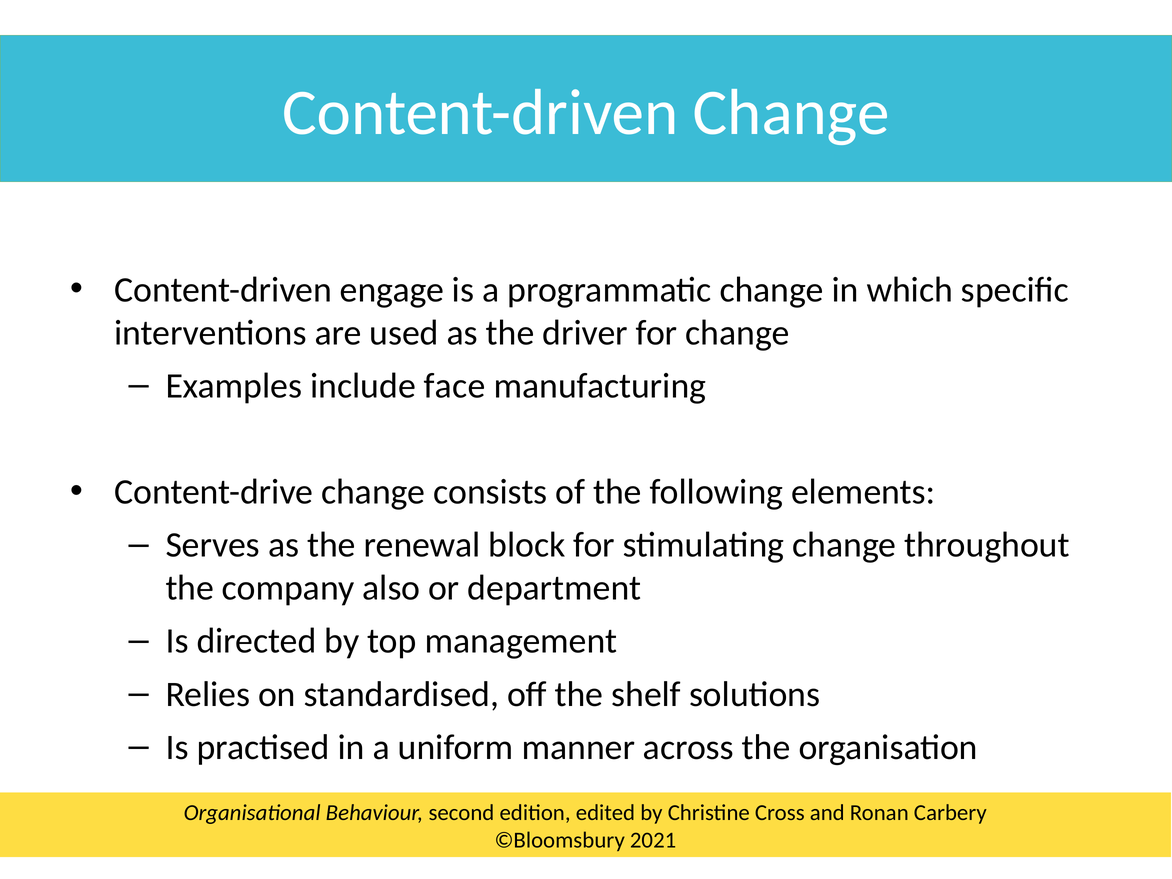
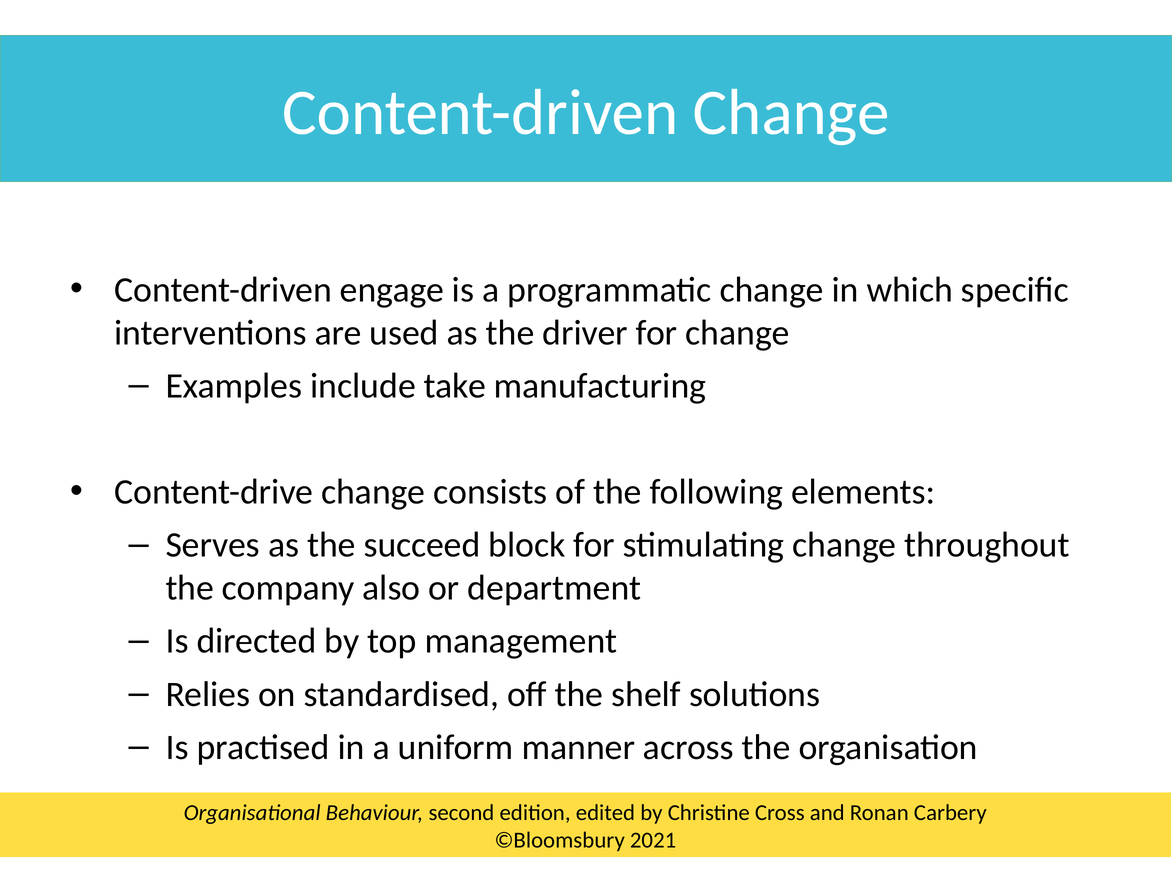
face: face -> take (455, 386)
renewal: renewal -> succeed (422, 545)
